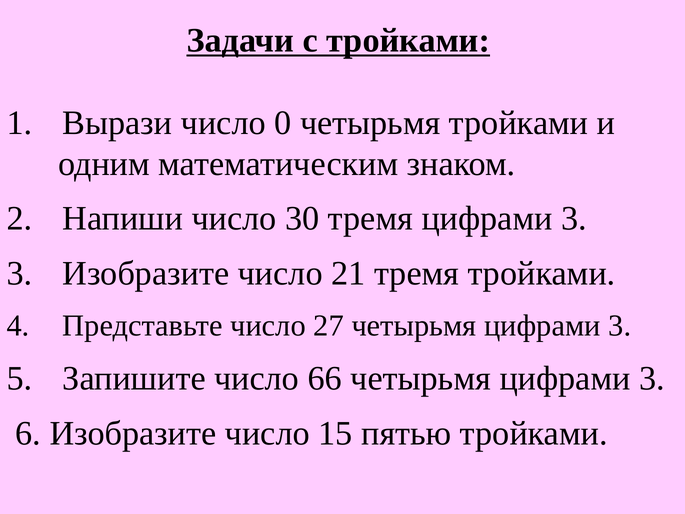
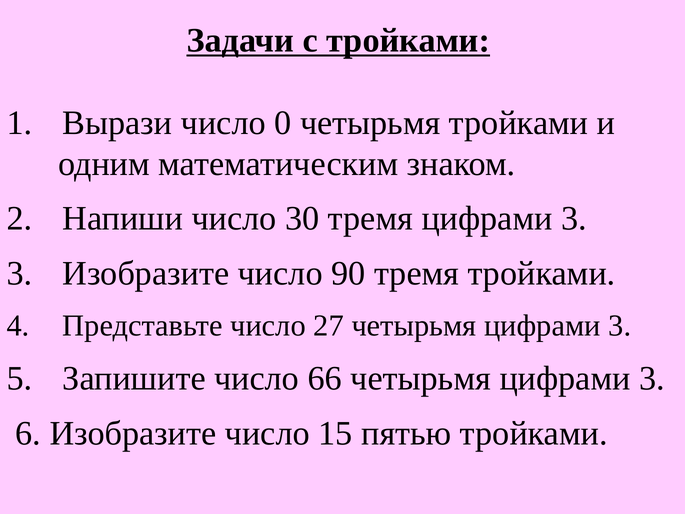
21: 21 -> 90 (348, 273)
